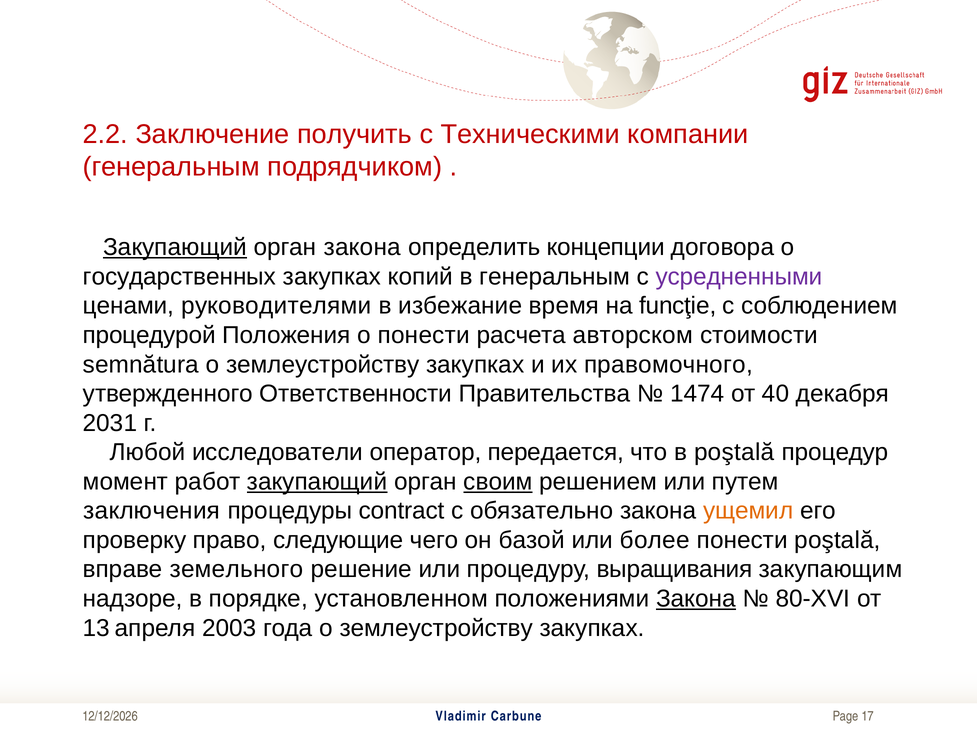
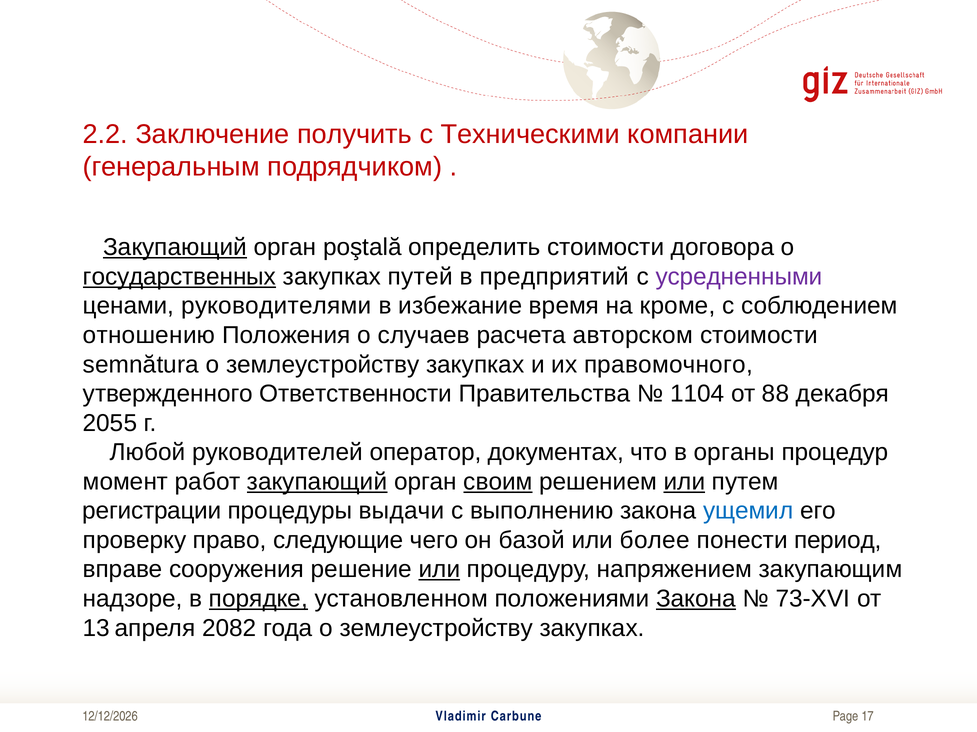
орган закона: закона -> poştală (362, 248)
определить концепции: концепции -> стоимости (606, 248)
государственных underline: none -> present (179, 277)
копий: копий -> путей (420, 277)
в генеральным: генеральным -> предприятий (555, 277)
funcţie: funcţie -> кроме (678, 306)
процедурой: процедурой -> отношению (149, 336)
о понести: понести -> случаев (424, 336)
1474: 1474 -> 1104 (697, 394)
40: 40 -> 88 (776, 394)
2031: 2031 -> 2055 (110, 423)
исследователи: исследователи -> руководителей (277, 453)
передается: передается -> документах (556, 453)
в poştală: poştală -> органы (734, 453)
или underline: none -> present (684, 482)
заключения: заключения -> регистрации (152, 511)
contract: contract -> выдачи (402, 511)
обязательно: обязательно -> выполнению (542, 511)
ущемил colour: orange -> blue (748, 511)
понести poştală: poştală -> период (838, 541)
земельного: земельного -> сооружения (237, 570)
или underline: none -> present (439, 570)
выращивания: выращивания -> напряжением (674, 570)
порядке underline: none -> present (258, 599)
80-XVI: 80-XVI -> 73-XVI (813, 599)
2003: 2003 -> 2082 (229, 629)
